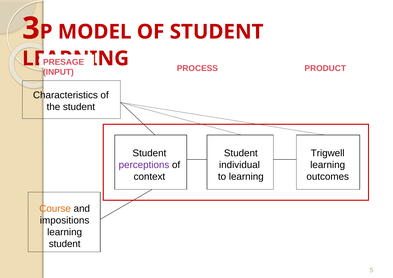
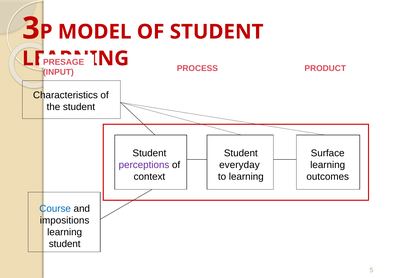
Trigwell: Trigwell -> Surface (328, 153)
individual: individual -> everyday (239, 165)
Course colour: orange -> blue (55, 209)
